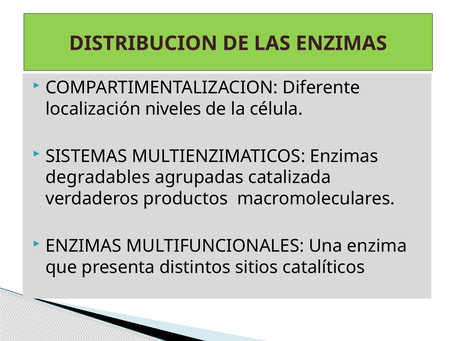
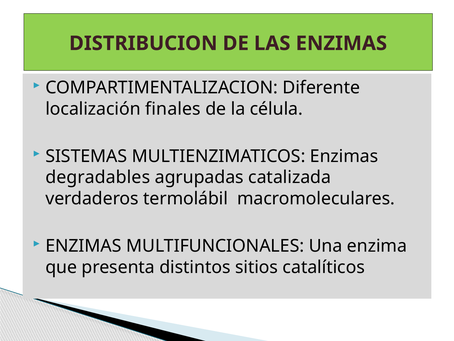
niveles: niveles -> finales (173, 109)
productos: productos -> termolábil (186, 198)
